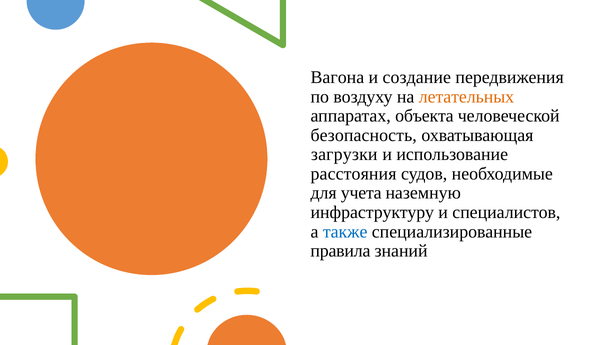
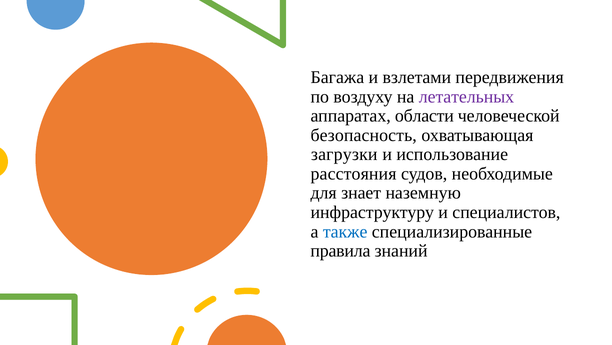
Вагона: Вагона -> Багажа (337, 77)
создание: создание -> взлетами (417, 77)
летательных colour: orange -> purple (466, 96)
объекта: объекта -> области (424, 116)
учета: учета -> знает (361, 193)
